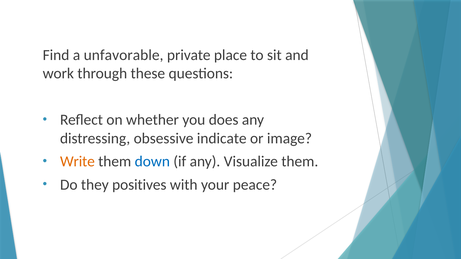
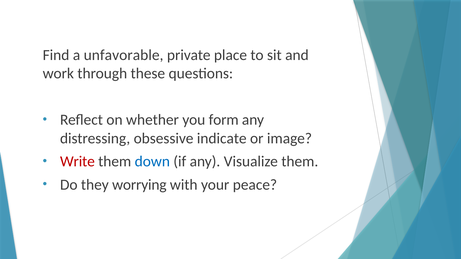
does: does -> form (224, 120)
Write colour: orange -> red (77, 162)
positives: positives -> worrying (139, 185)
